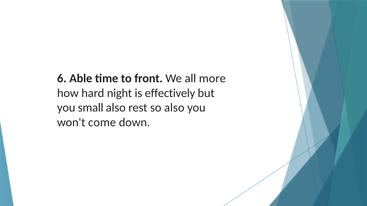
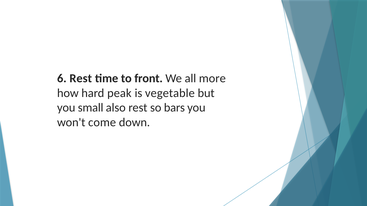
6 Able: Able -> Rest (81, 79)
night: night -> peak (119, 93)
effectively: effectively -> vegetable (170, 93)
so also: also -> bars (174, 108)
